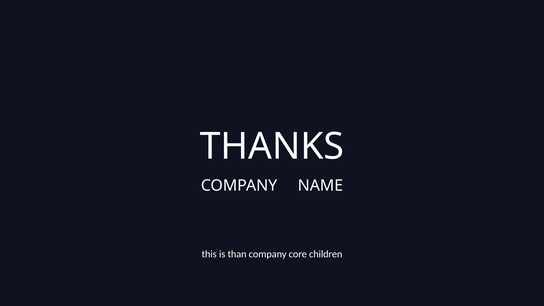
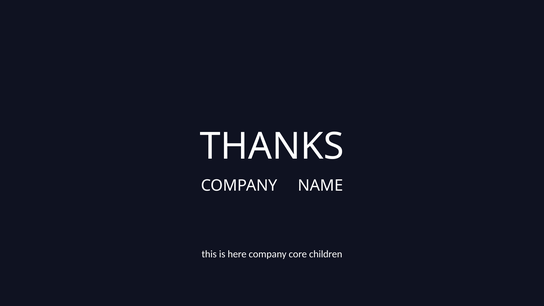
than: than -> here (237, 254)
